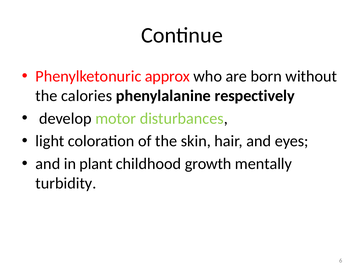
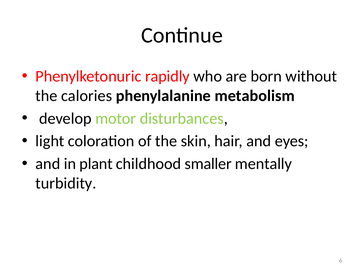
approx: approx -> rapidly (167, 76)
respectively: respectively -> metabolism (255, 96)
growth: growth -> smaller (208, 164)
